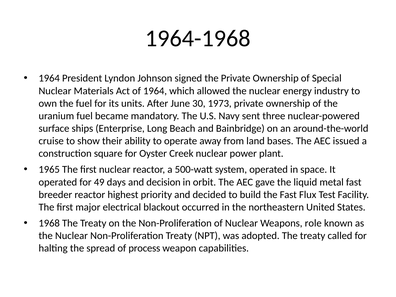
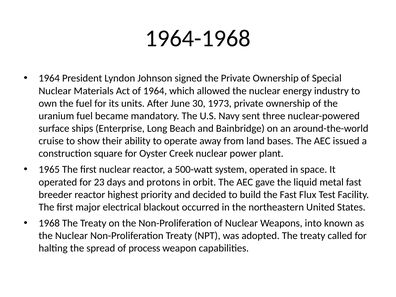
49: 49 -> 23 (99, 182)
decision: decision -> protons (163, 182)
role: role -> into (313, 223)
